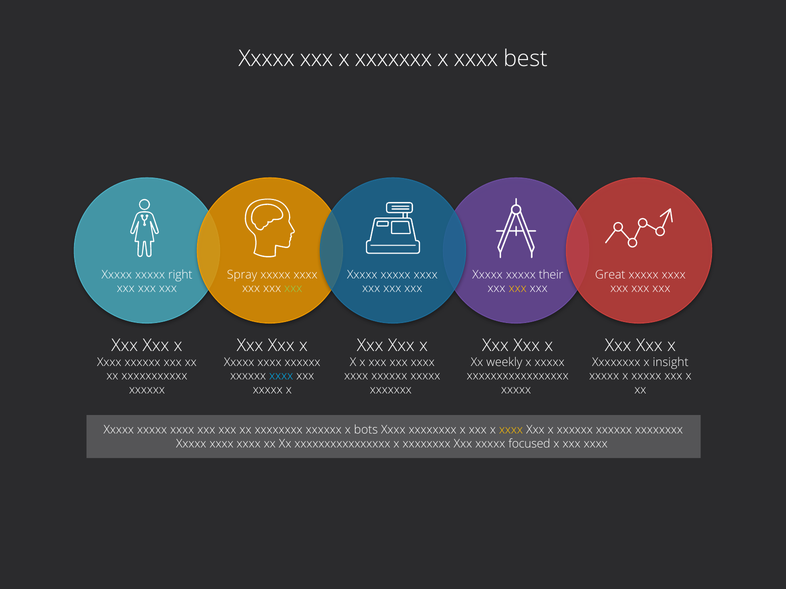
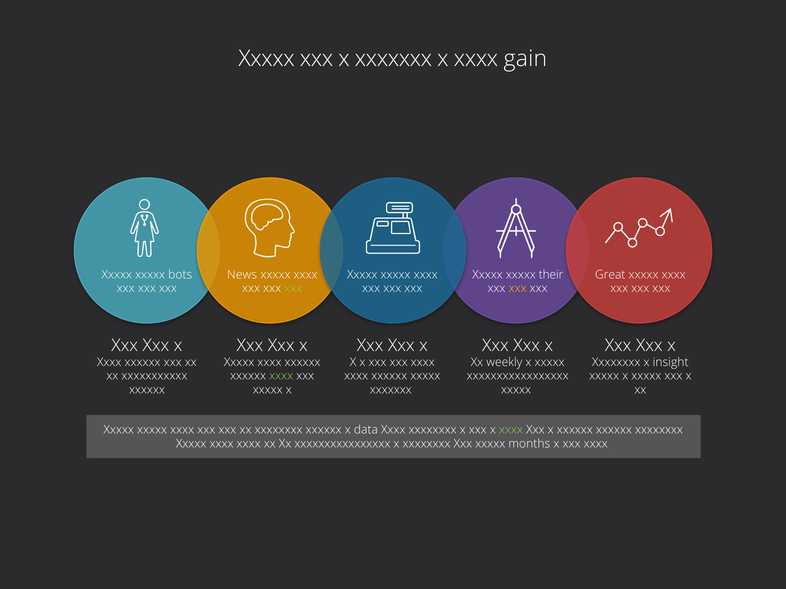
best: best -> gain (525, 59)
right: right -> bots (180, 275)
Spray: Spray -> News (242, 275)
xxxx colour: light blue -> light green (281, 376)
bots: bots -> data (366, 430)
xxxx colour: yellow -> light green (511, 430)
focused: focused -> months (529, 444)
